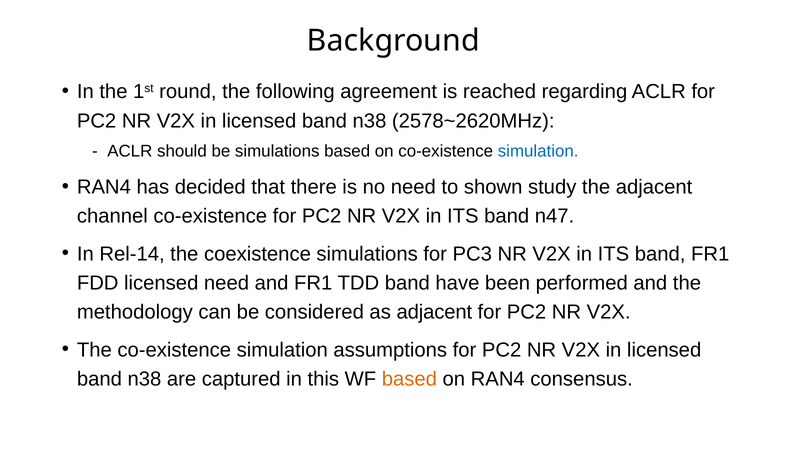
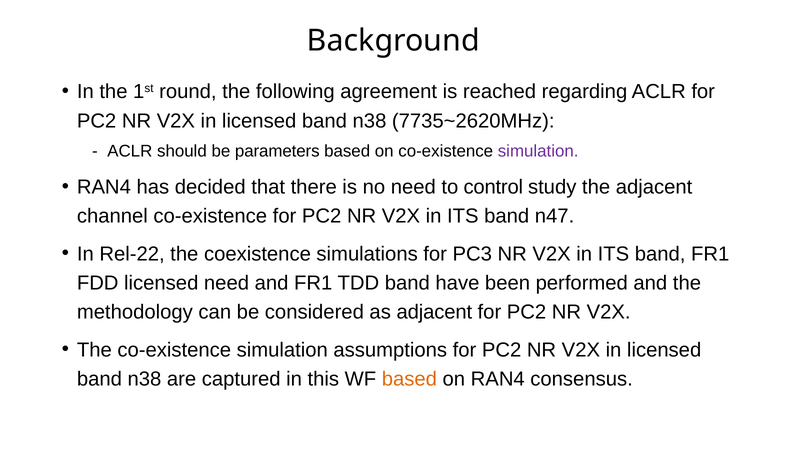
2578~2620MHz: 2578~2620MHz -> 7735~2620MHz (473, 121)
be simulations: simulations -> parameters (277, 151)
simulation colour: blue -> purple (538, 151)
shown: shown -> control (493, 187)
Rel-14: Rel-14 -> Rel-22 (132, 254)
